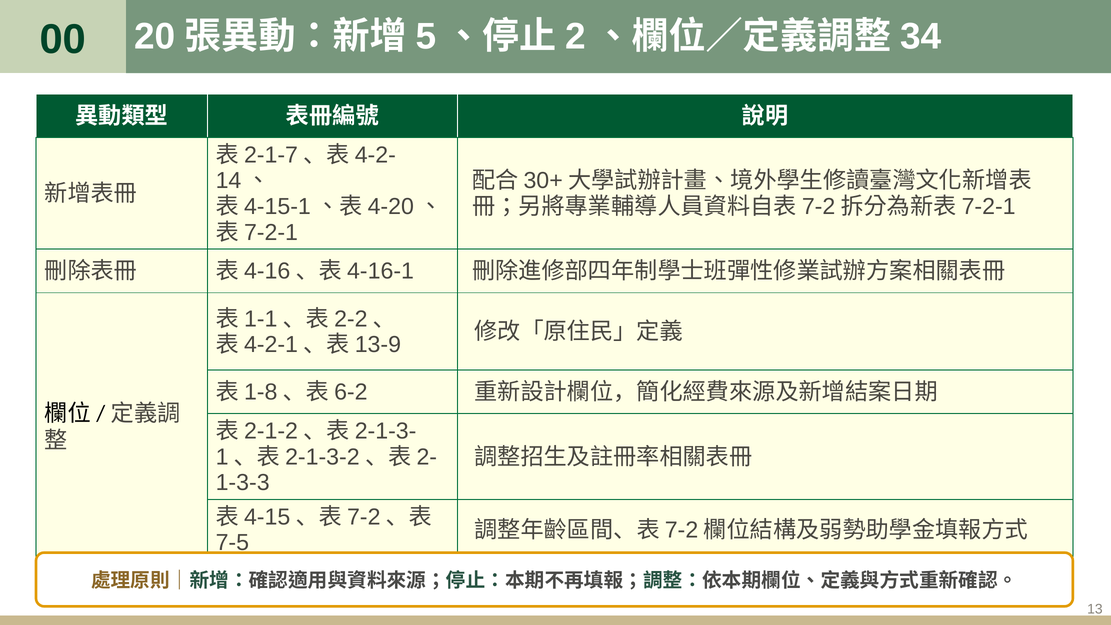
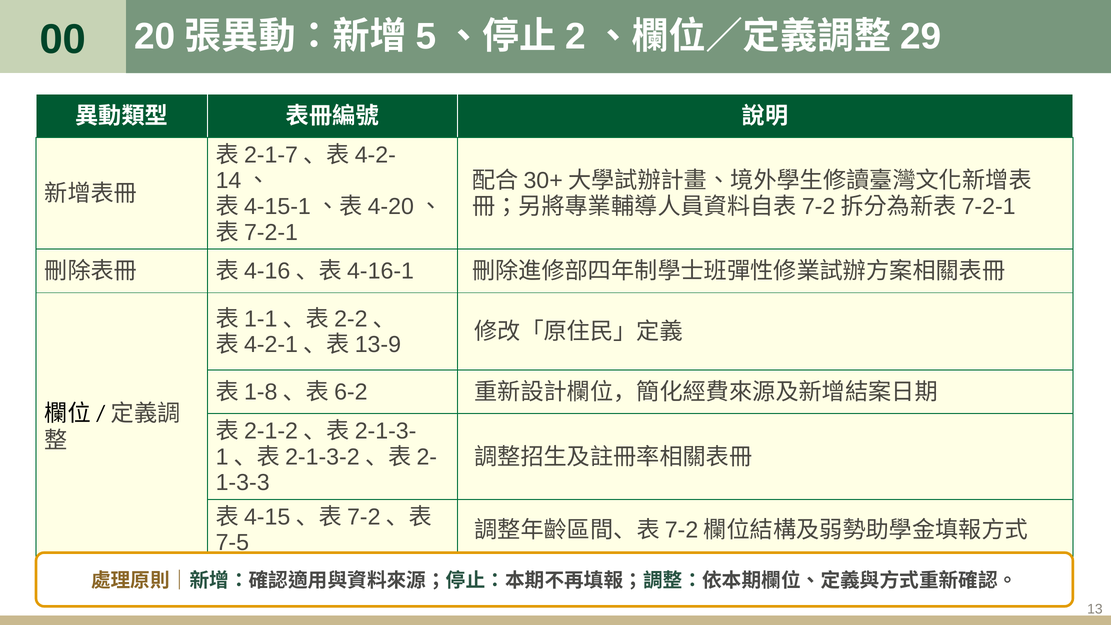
34: 34 -> 29 (921, 36)
